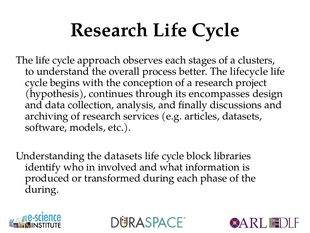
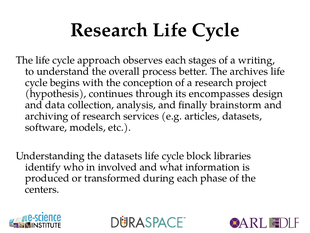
clusters: clusters -> writing (257, 60)
lifecycle: lifecycle -> archives (249, 71)
discussions: discussions -> brainstorm (236, 105)
during: during -> centers (42, 189)
